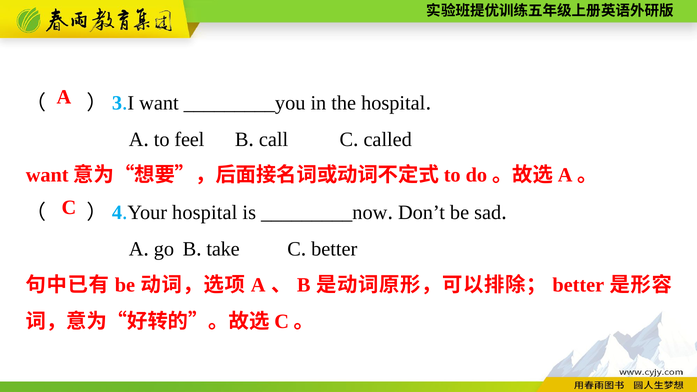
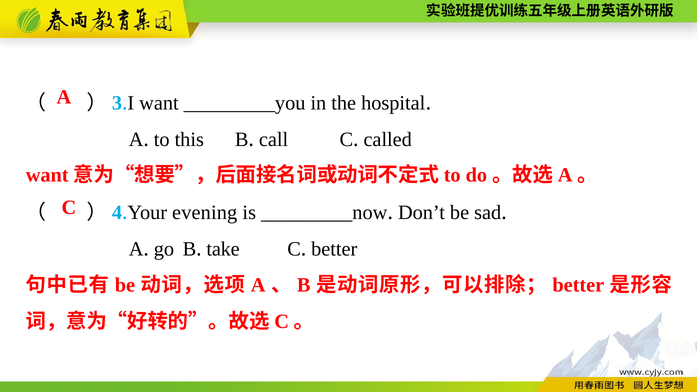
feel: feel -> this (189, 139)
hospital: hospital -> evening (205, 213)
